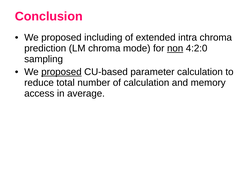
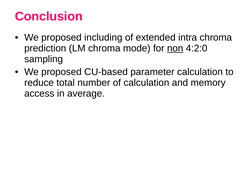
proposed underline: present -> none (61, 72)
